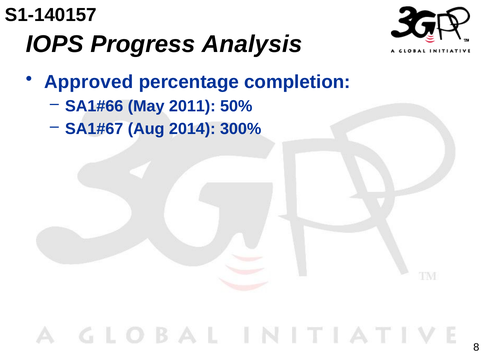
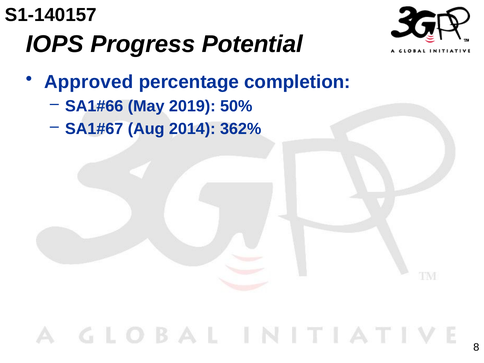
Analysis: Analysis -> Potential (252, 44)
2011: 2011 -> 2019 (192, 106)
300%: 300% -> 362% (241, 129)
